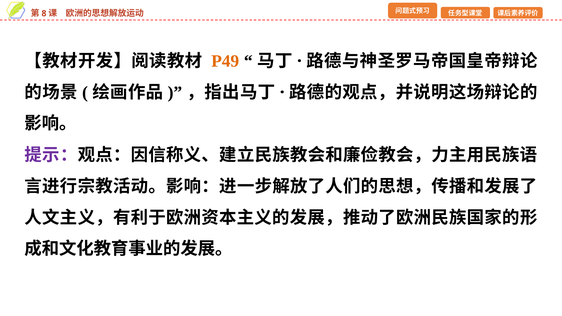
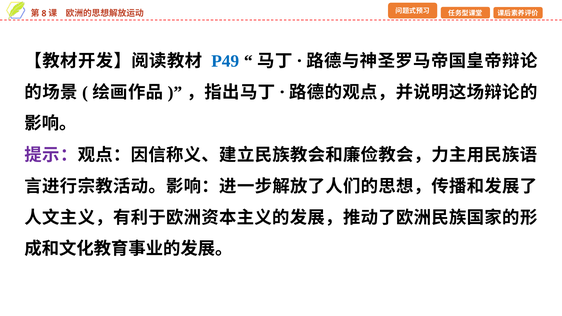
P49 colour: orange -> blue (225, 61)
